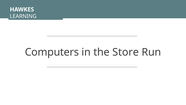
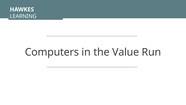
Store: Store -> Value (126, 52)
